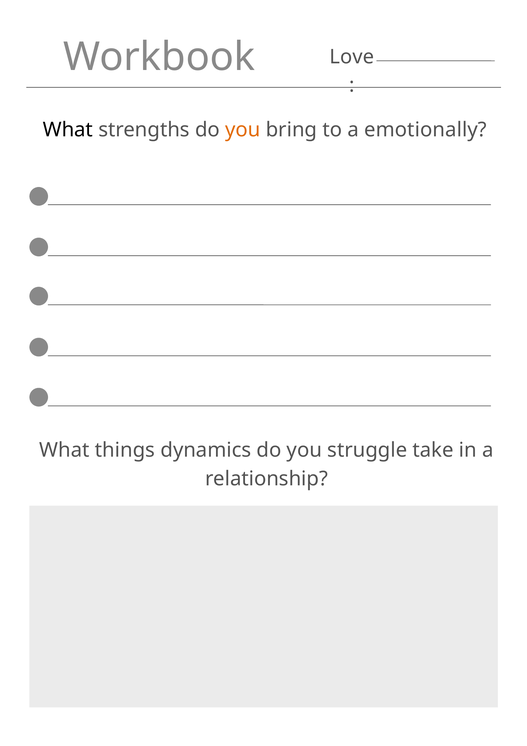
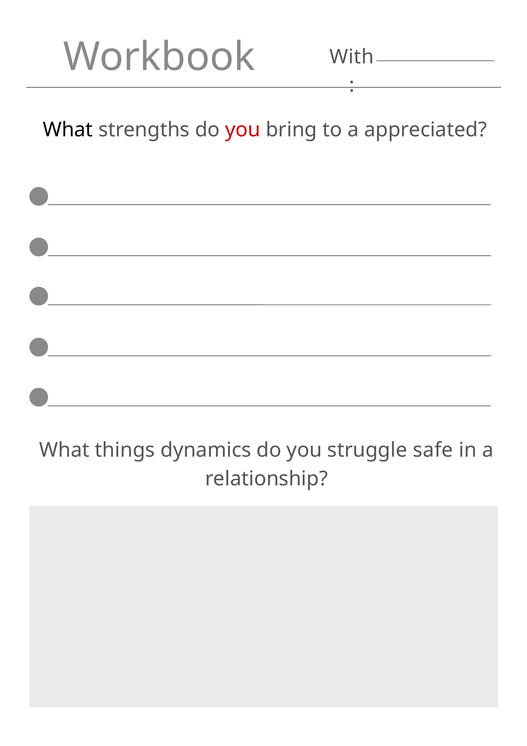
Love: Love -> With (352, 57)
you colour: orange -> red (243, 130)
emotionally: emotionally -> appreciated (425, 130)
take: take -> safe (433, 450)
